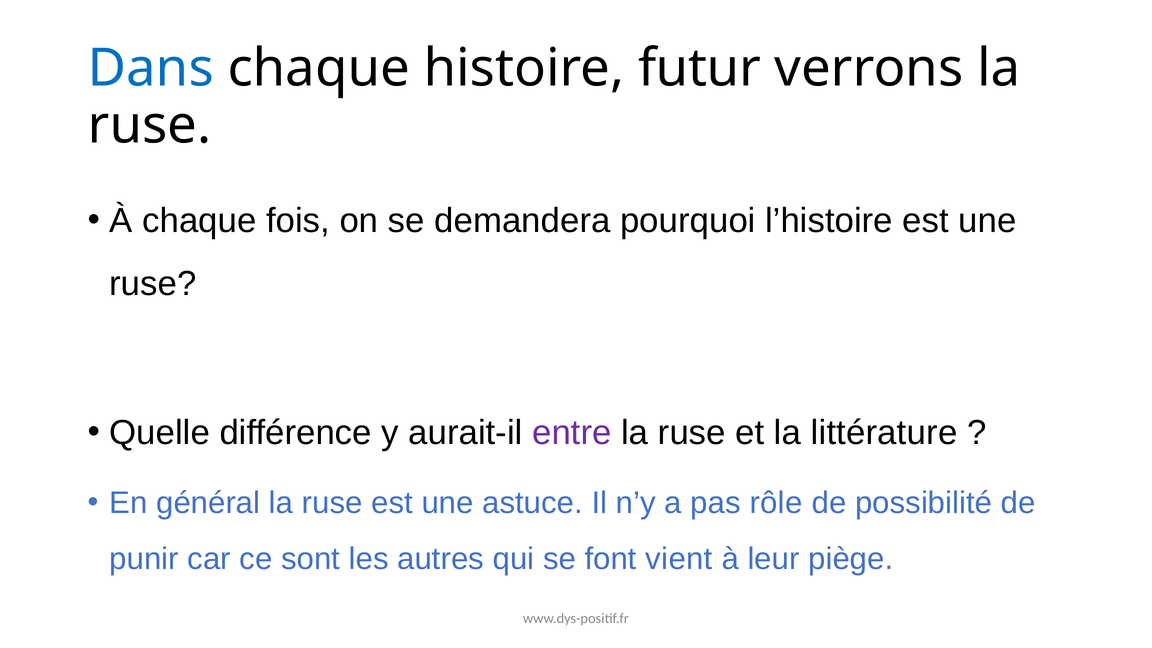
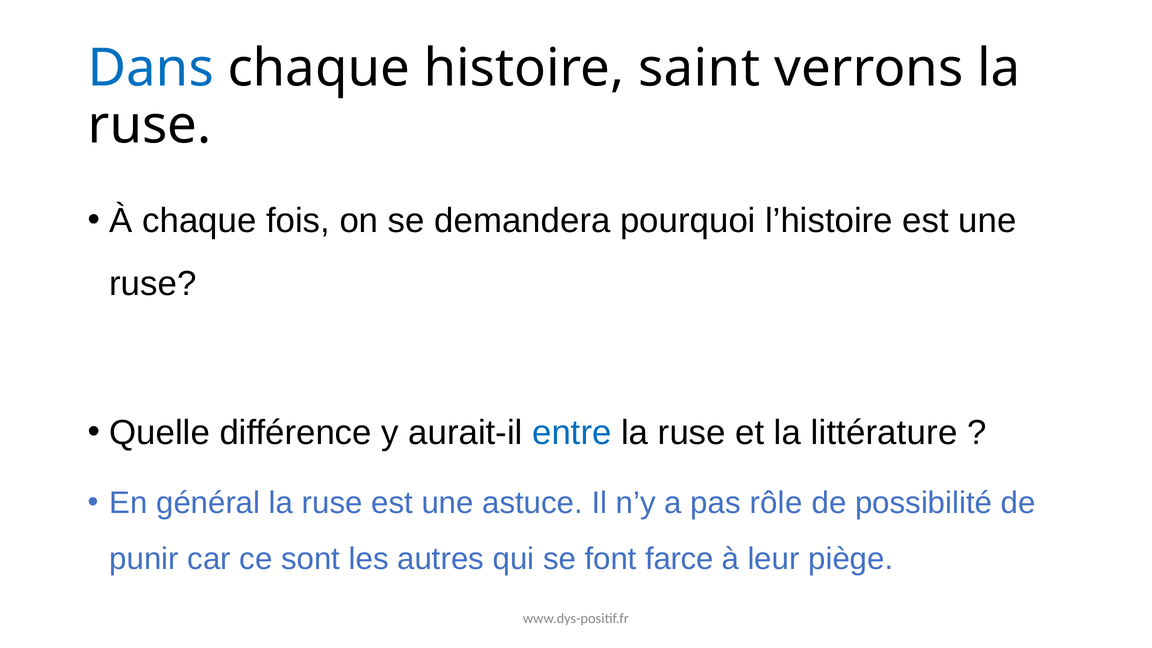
futur: futur -> saint (699, 68)
entre colour: purple -> blue (572, 433)
vient: vient -> farce (679, 559)
